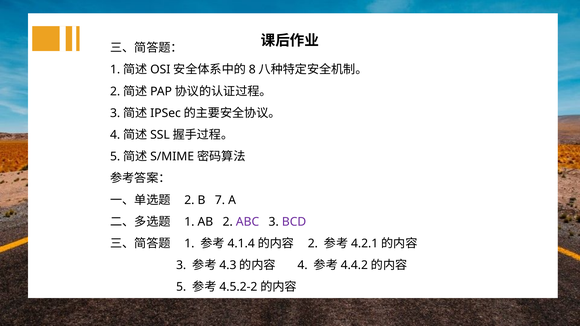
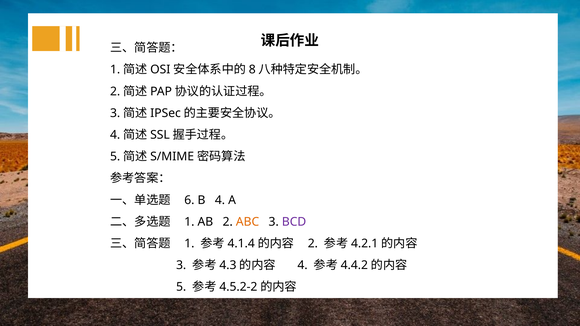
2: 2 -> 6 (189, 200)
B 7: 7 -> 4 (220, 200)
ABC colour: purple -> orange (248, 222)
